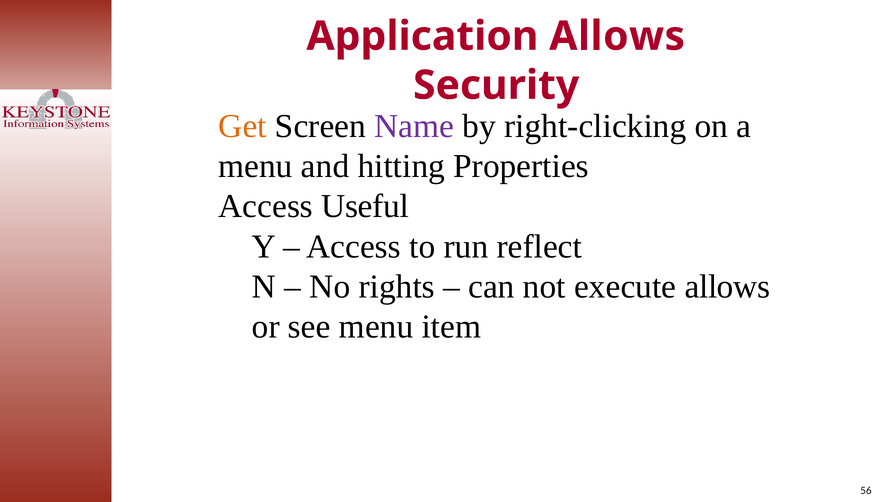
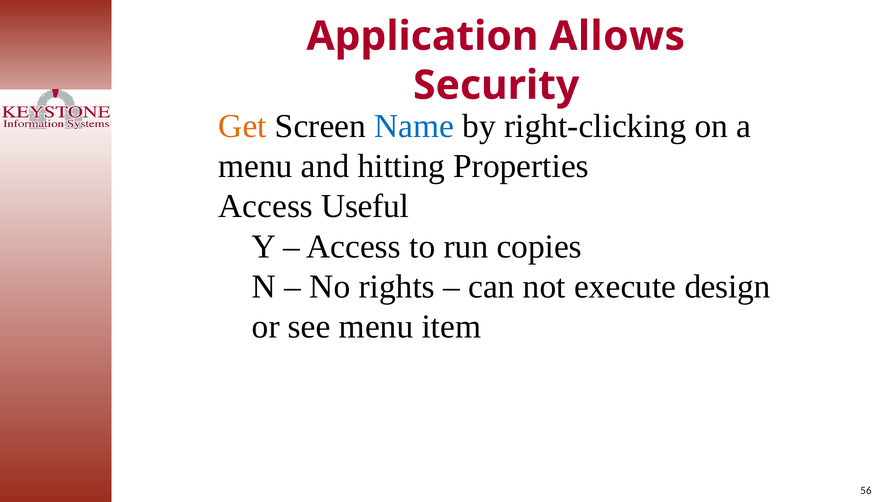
Name colour: purple -> blue (414, 126)
reflect: reflect -> copies (539, 247)
execute allows: allows -> design (727, 287)
